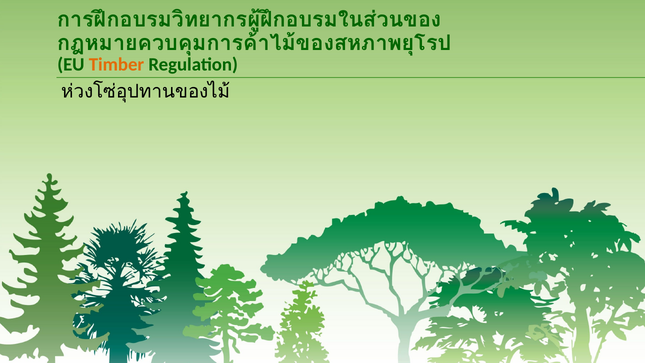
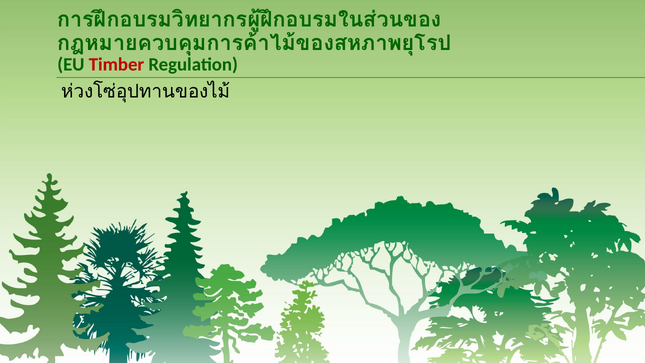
Timber colour: orange -> red (116, 65)
